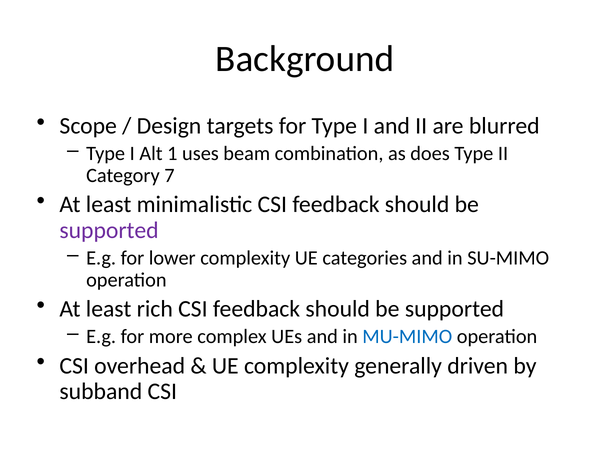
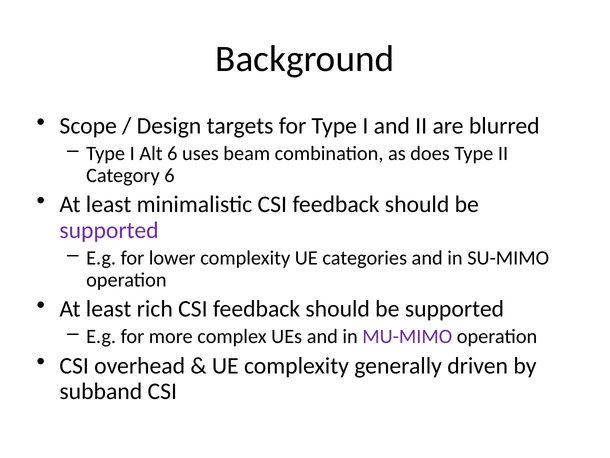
Alt 1: 1 -> 6 (172, 153)
Category 7: 7 -> 6 (169, 175)
MU-MIMO colour: blue -> purple (407, 336)
